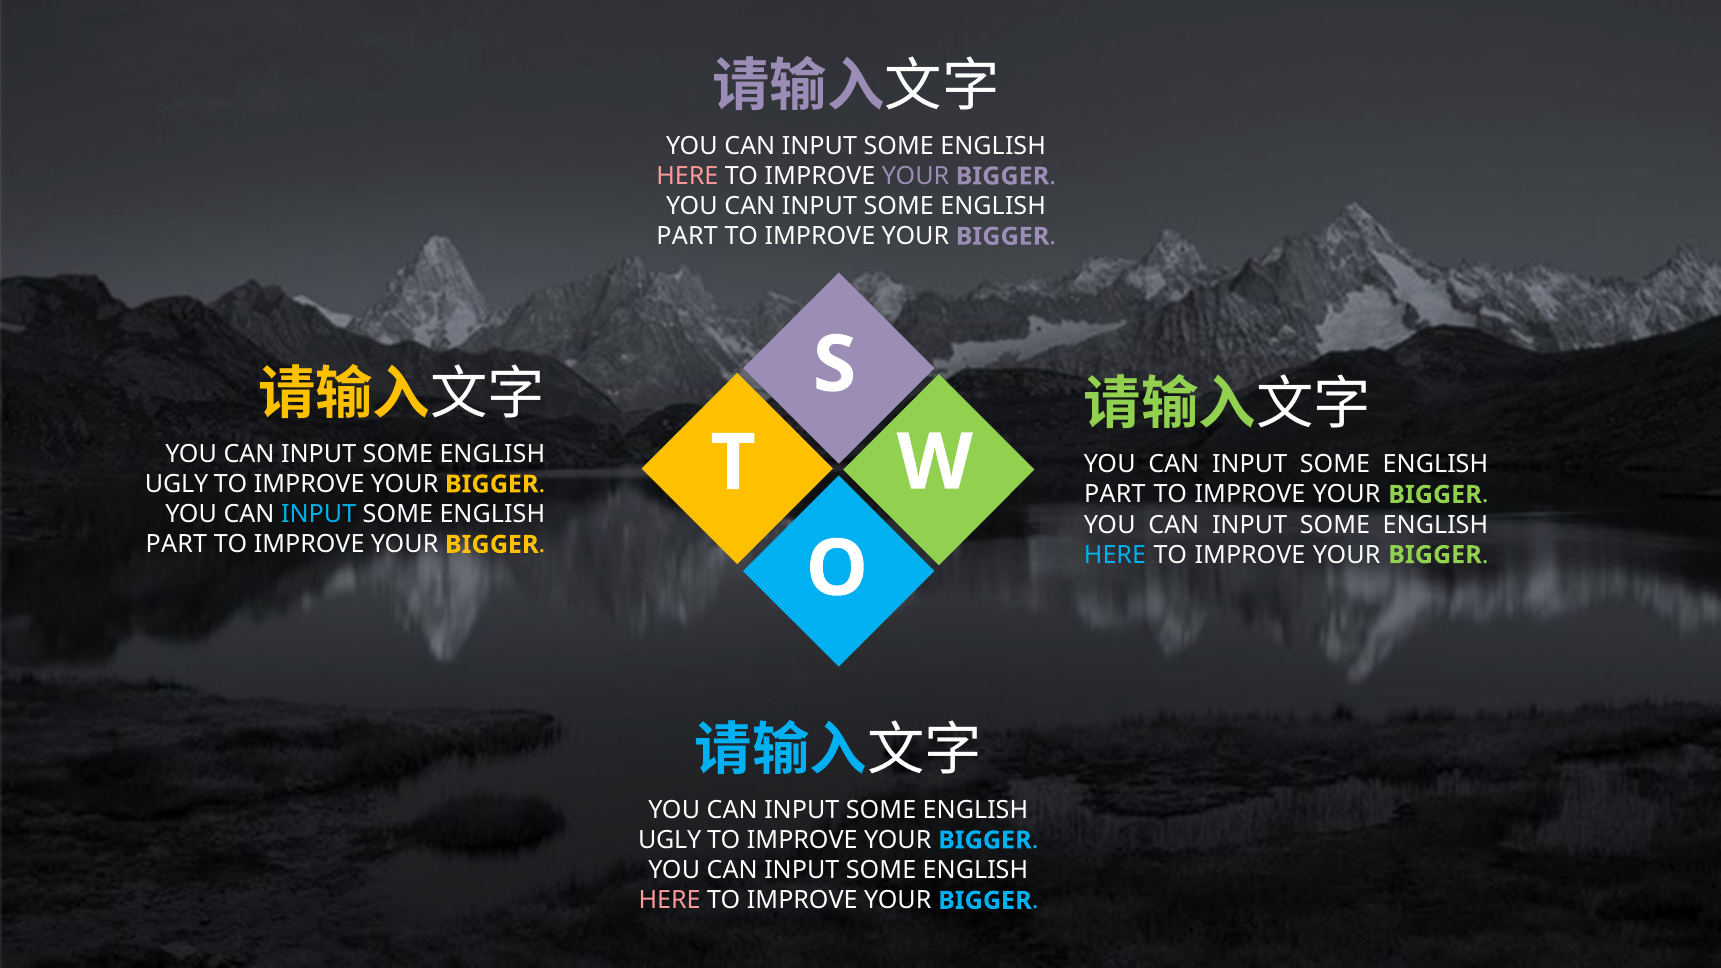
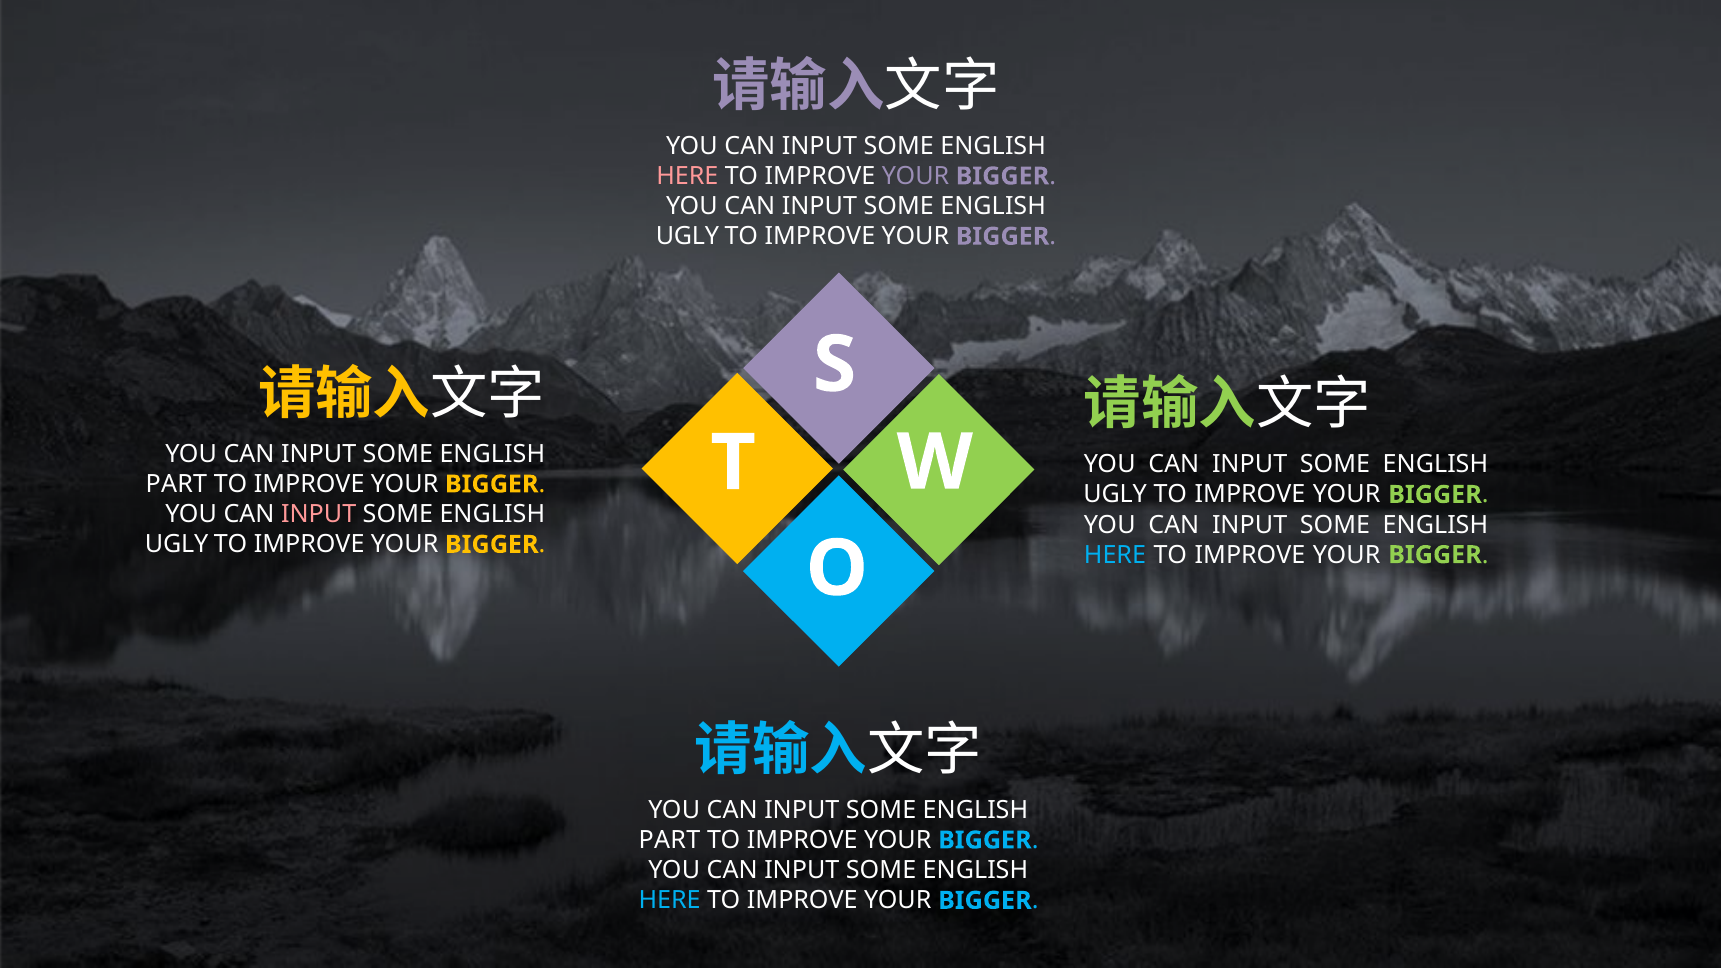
PART: PART -> UGLY (687, 236)
UGLY: UGLY -> PART (176, 484)
PART: PART -> UGLY (1115, 495)
INPUT colour: light blue -> pink (319, 514)
PART: PART -> UGLY (177, 544)
UGLY: UGLY -> PART (669, 840)
HERE colour: pink -> light blue (670, 901)
